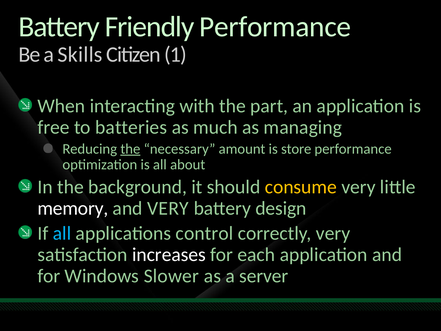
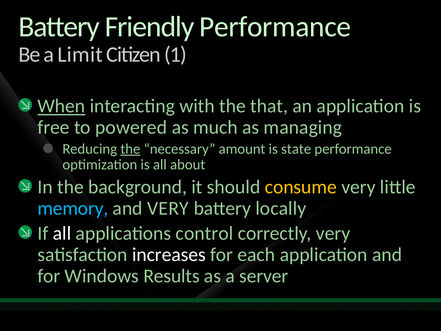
Skills: Skills -> Limit (80, 55)
When underline: none -> present (61, 106)
part: part -> that (269, 106)
batteries: batteries -> powered (131, 127)
store: store -> state (296, 149)
memory colour: white -> light blue (73, 208)
design: design -> locally (281, 208)
all colour: light blue -> white (62, 233)
Slower: Slower -> Results (172, 276)
